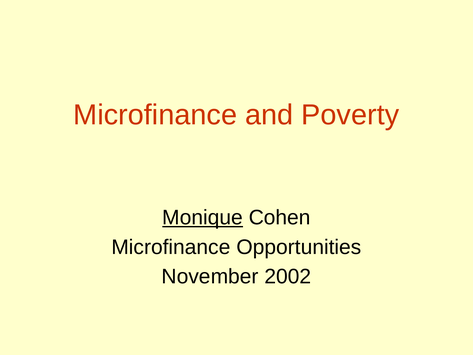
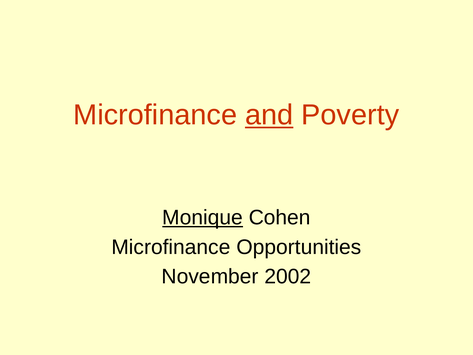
and underline: none -> present (269, 115)
